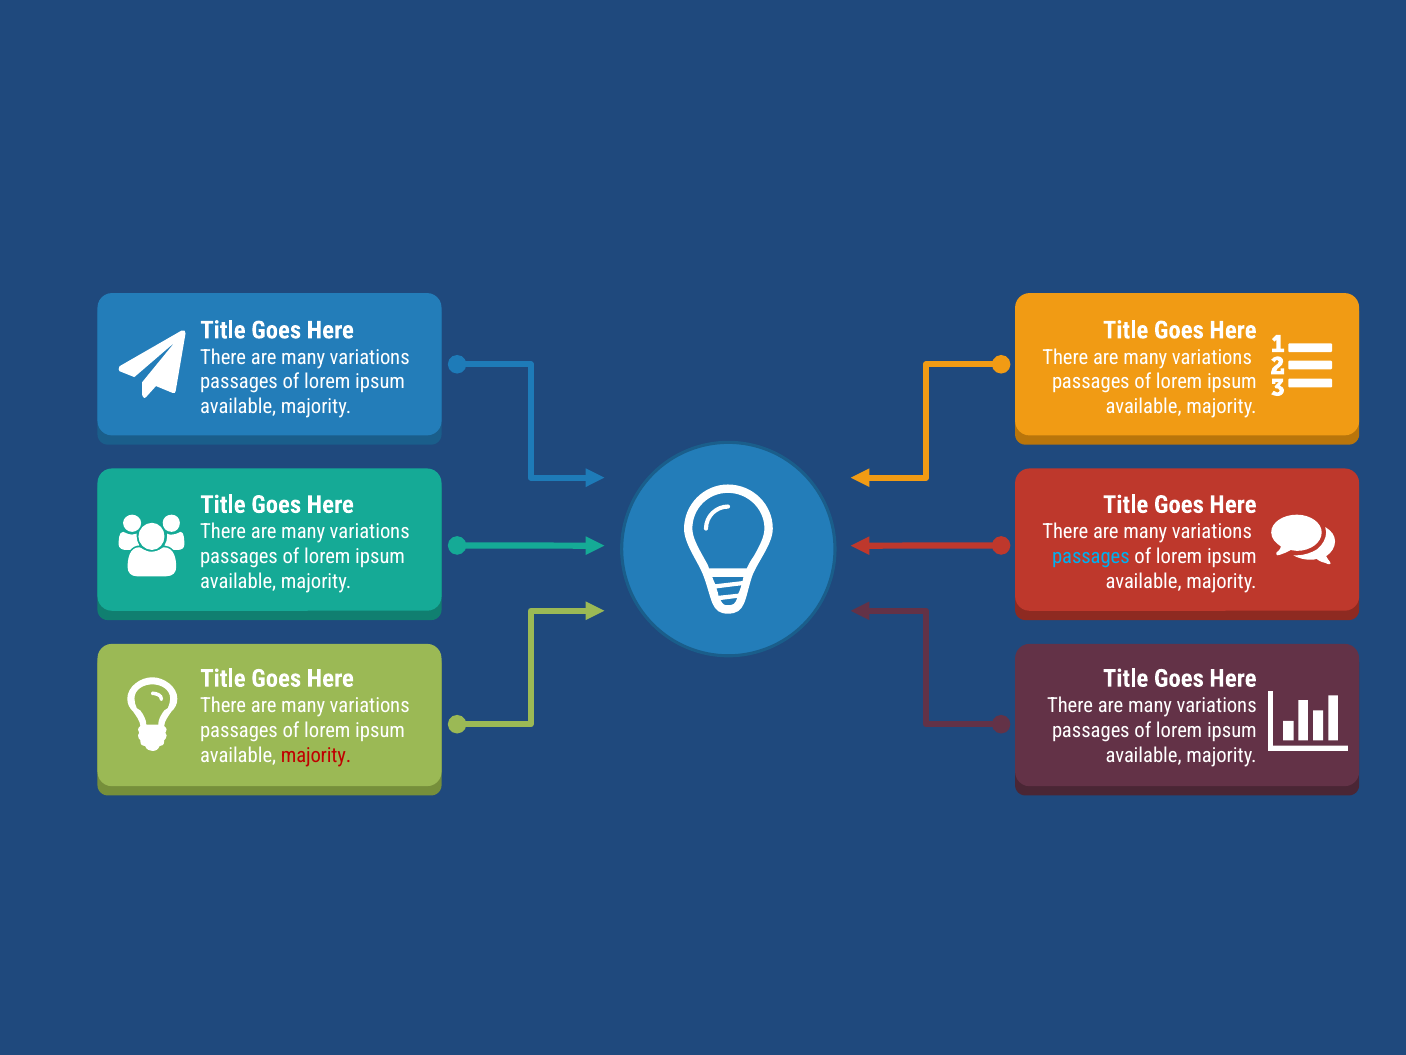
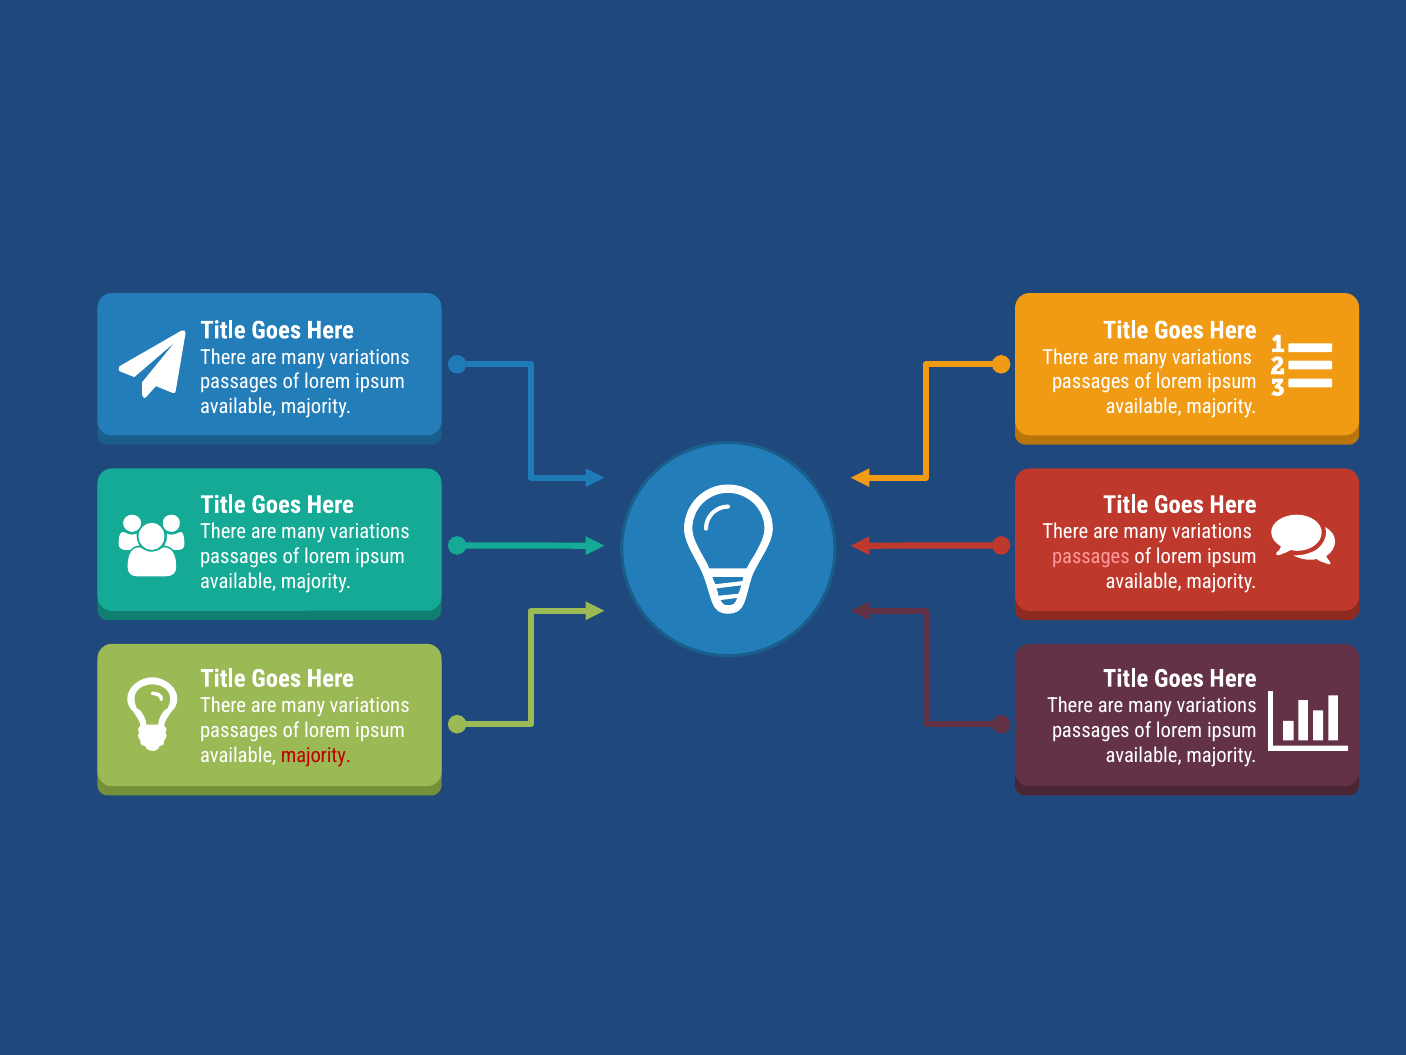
passages colour: light blue -> pink (1091, 556)
